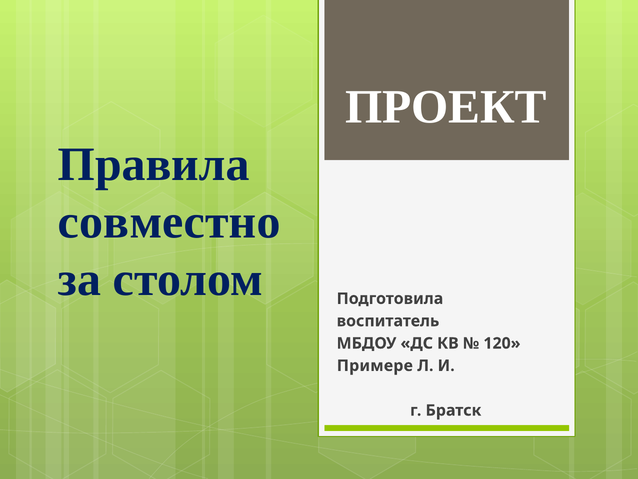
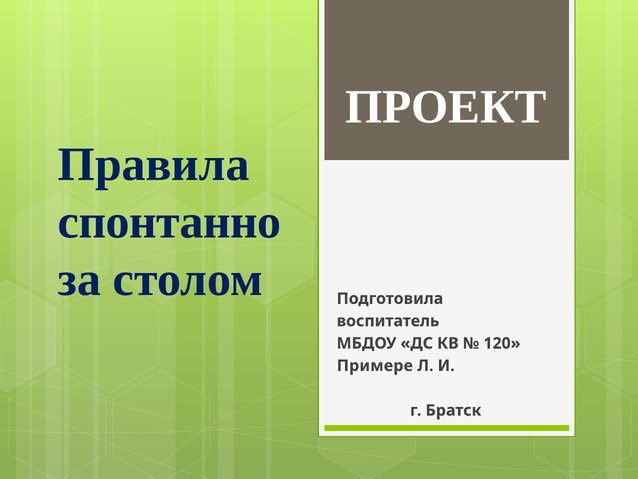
совместно: совместно -> спонтанно (170, 222)
